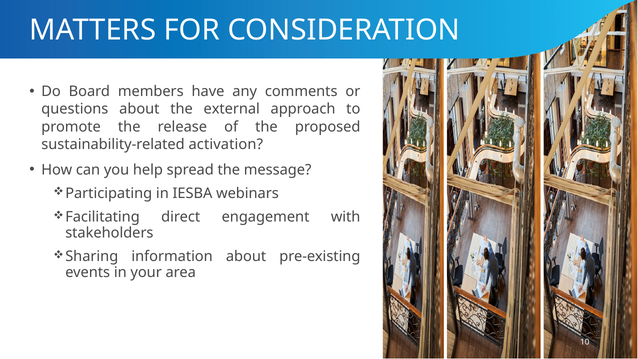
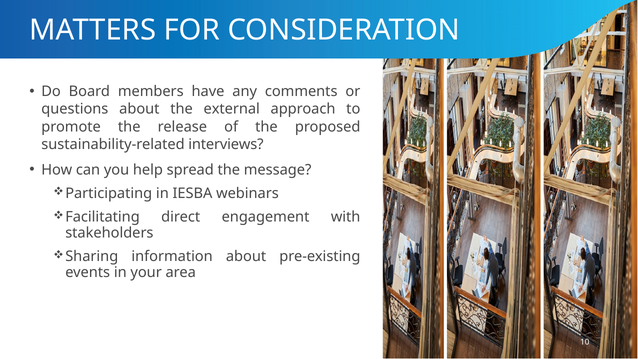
activation: activation -> interviews (226, 144)
